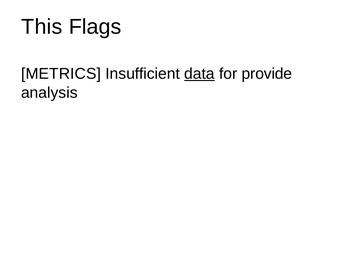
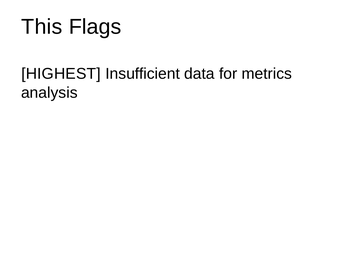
METRICS: METRICS -> HIGHEST (61, 74)
data underline: present -> none (199, 74)
provide: provide -> metrics (267, 74)
